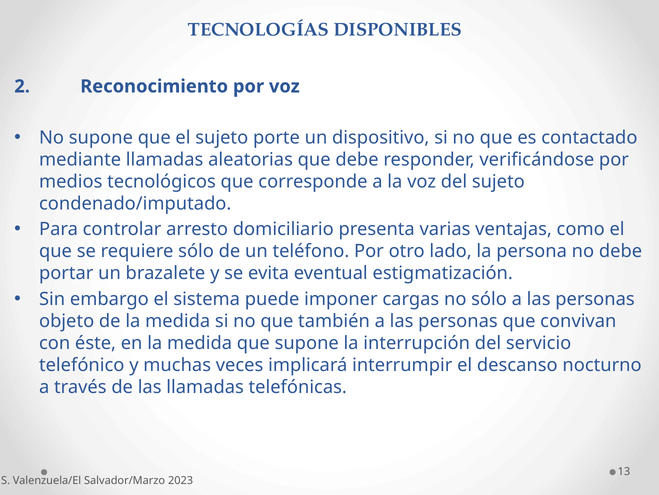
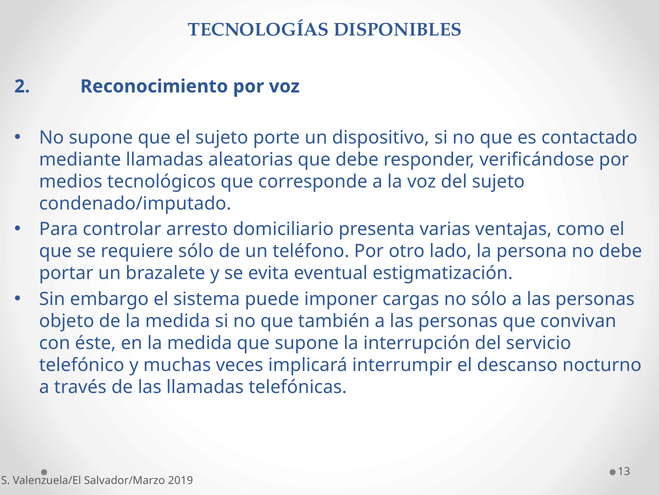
2023: 2023 -> 2019 (181, 480)
